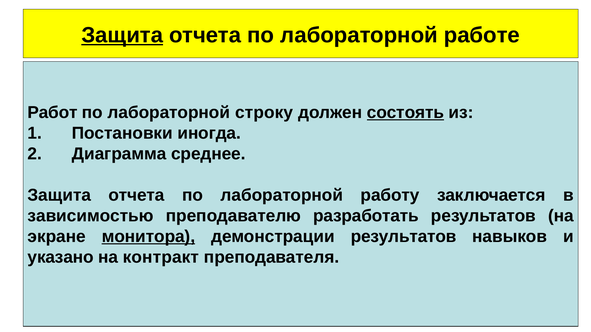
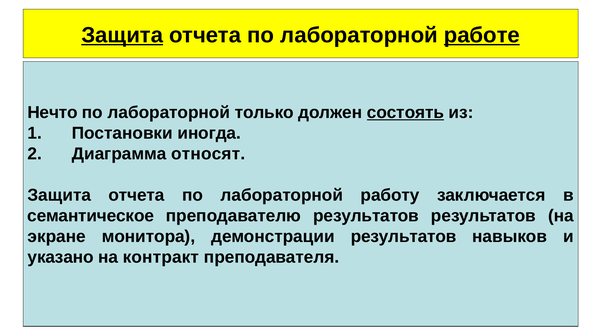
работе underline: none -> present (482, 35)
Работ: Работ -> Нечто (52, 113)
строку: строку -> только (264, 113)
среднее: среднее -> относят (208, 154)
зависимостью: зависимостью -> семантическое (91, 216)
преподавателю разработать: разработать -> результатов (366, 216)
монитора underline: present -> none (148, 237)
